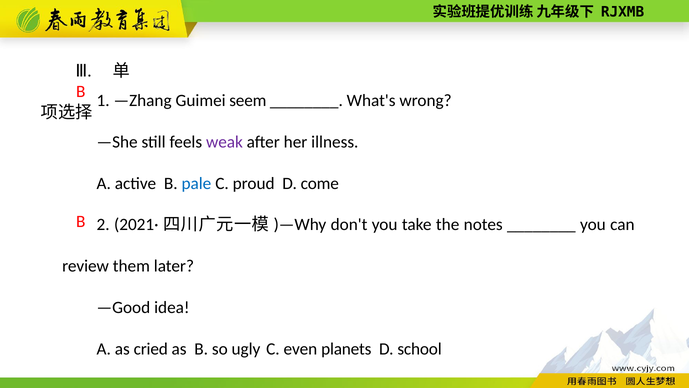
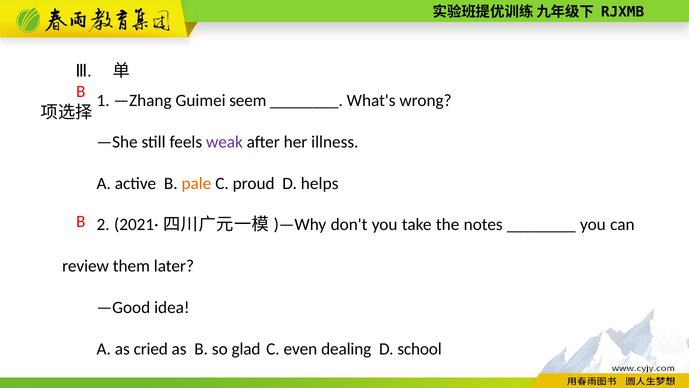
pale colour: blue -> orange (196, 183)
come: come -> helps (320, 183)
ugly: ugly -> glad (246, 349)
planets: planets -> dealing (346, 349)
